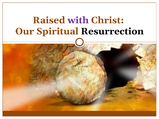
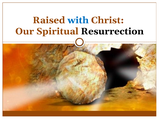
with colour: purple -> blue (78, 20)
